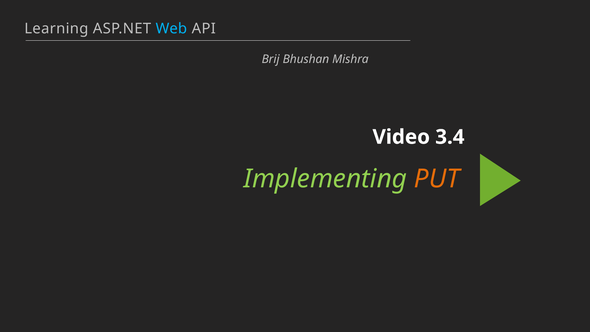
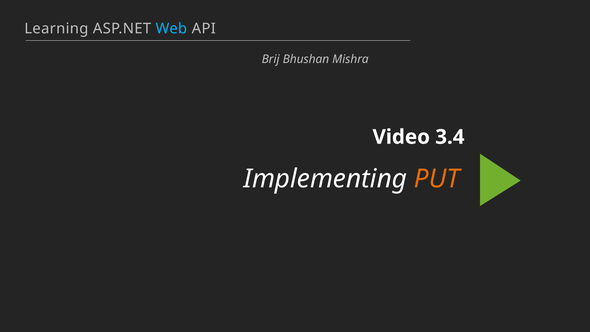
Implementing colour: light green -> white (325, 179)
